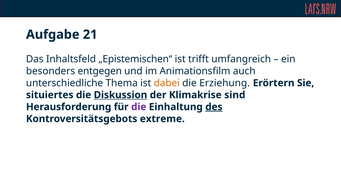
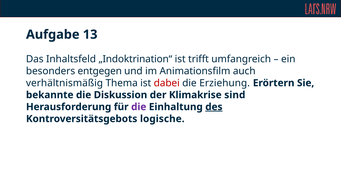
21: 21 -> 13 (90, 34)
„Epistemischen“: „Epistemischen“ -> „Indoktrination“ (135, 59)
unterschiedliche: unterschiedliche -> verhältnismäßig (64, 83)
dabei colour: orange -> red (167, 83)
situiertes: situiertes -> bekannte (50, 95)
Diskussion underline: present -> none (120, 95)
extreme: extreme -> logische (162, 119)
